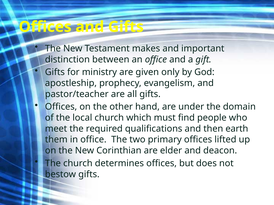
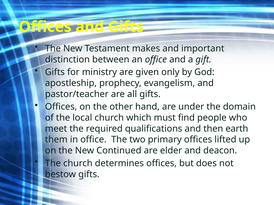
Corinthian: Corinthian -> Continued (119, 151)
